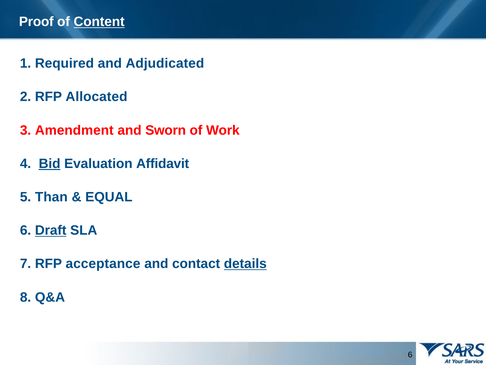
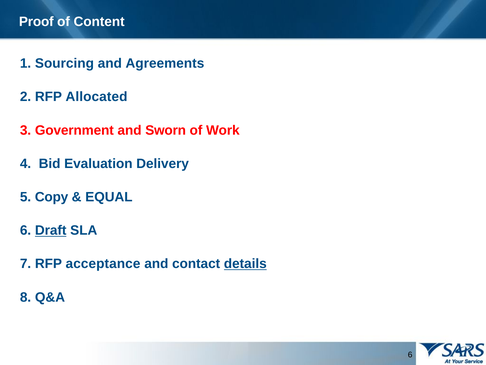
Content underline: present -> none (99, 22)
Required: Required -> Sourcing (64, 63)
Adjudicated: Adjudicated -> Agreements (165, 63)
Amendment: Amendment -> Government (74, 130)
Bid underline: present -> none (50, 163)
Affidavit: Affidavit -> Delivery (163, 163)
Than: Than -> Copy (52, 197)
